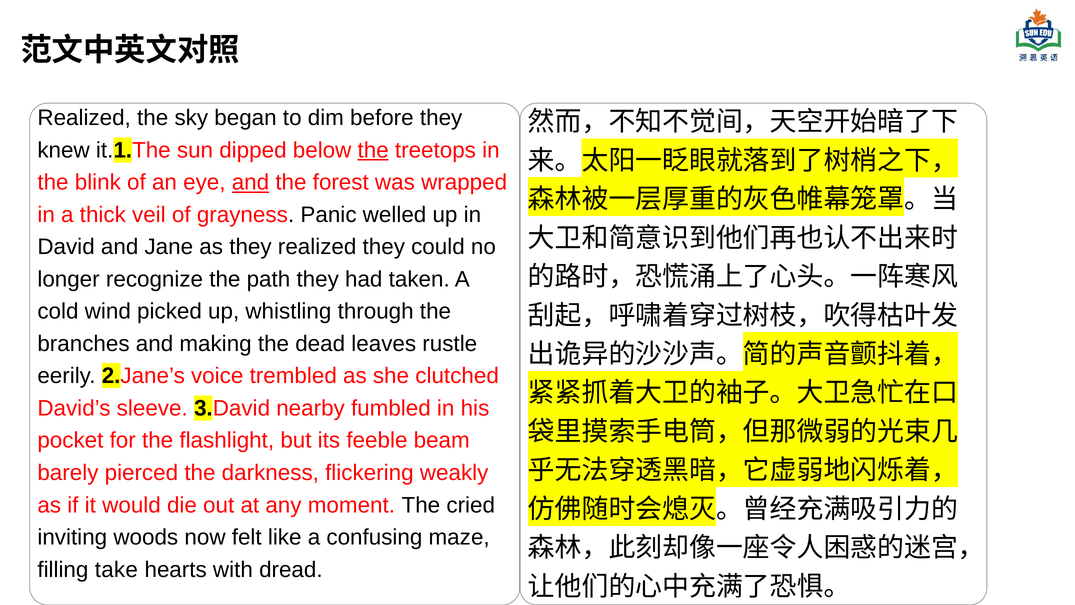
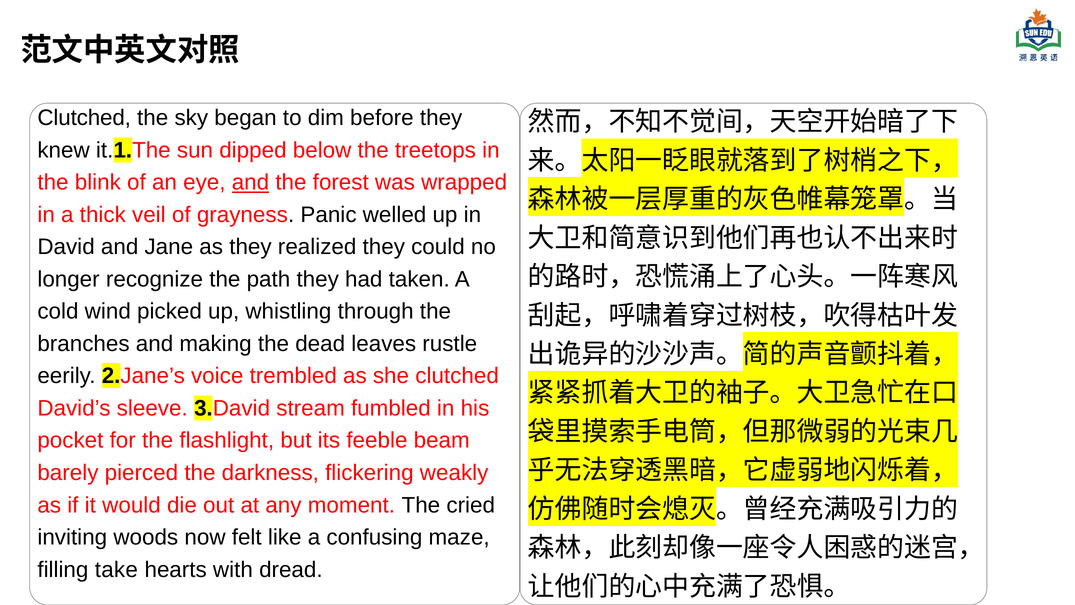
Realized: Realized -> Clutched (84, 118)
the underline: present -> none (373, 150)
nearby: nearby -> stream (311, 408)
